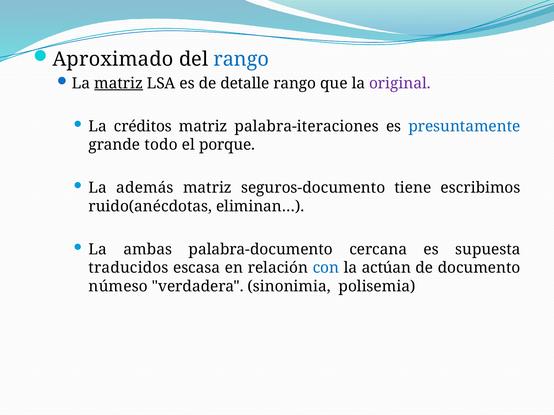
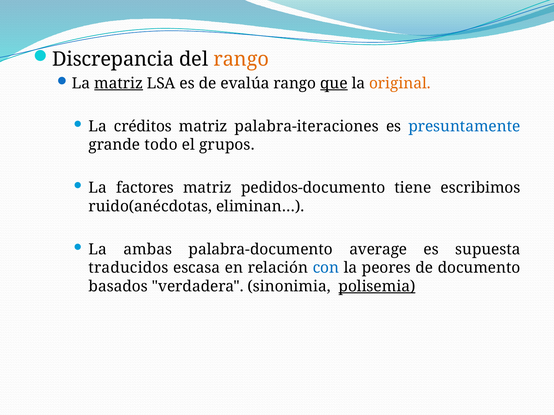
Aproximado: Aproximado -> Discrepancia (113, 59)
rango colour: blue -> orange (241, 59)
detalle: detalle -> evalúa (245, 83)
que underline: none -> present (334, 83)
original colour: purple -> orange (400, 83)
porque: porque -> grupos (227, 145)
además: además -> factores (145, 188)
seguros-documento: seguros-documento -> pedidos-documento (313, 188)
cercana: cercana -> average (378, 250)
actúan: actúan -> peores (386, 268)
númeso: númeso -> basados (118, 287)
polisemia underline: none -> present (377, 287)
